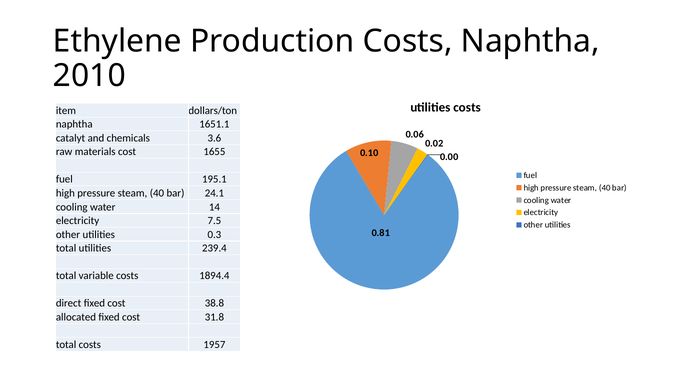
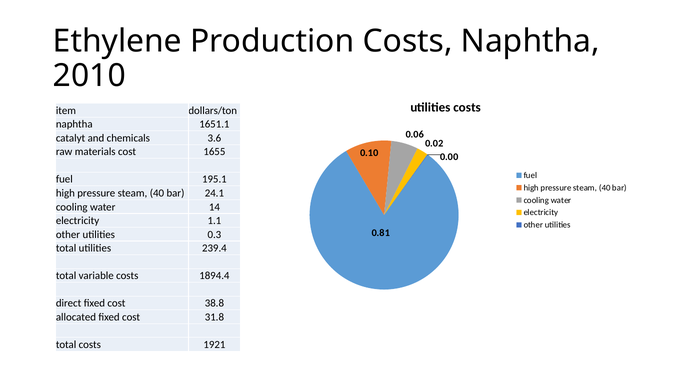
7.5: 7.5 -> 1.1 (214, 221)
1957: 1957 -> 1921 (214, 345)
